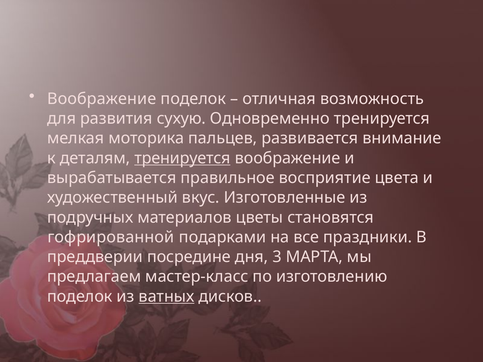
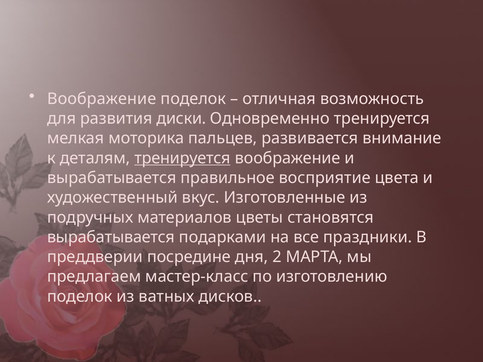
сухую: сухую -> диски (181, 119)
гофрированной: гофрированной -> вырабатывается (111, 237)
3: 3 -> 2 (277, 257)
ватных underline: present -> none (166, 297)
